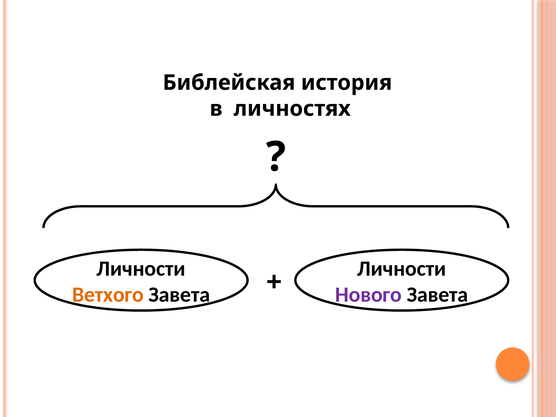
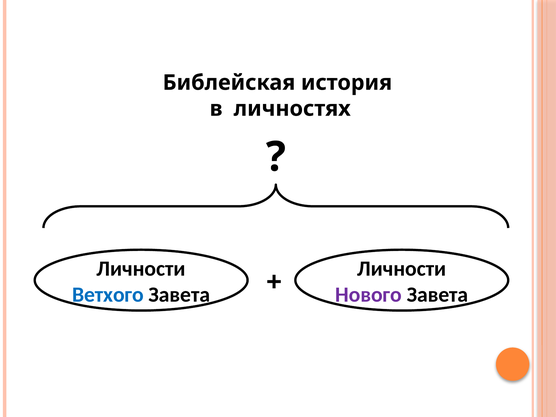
Ветхого colour: orange -> blue (108, 295)
